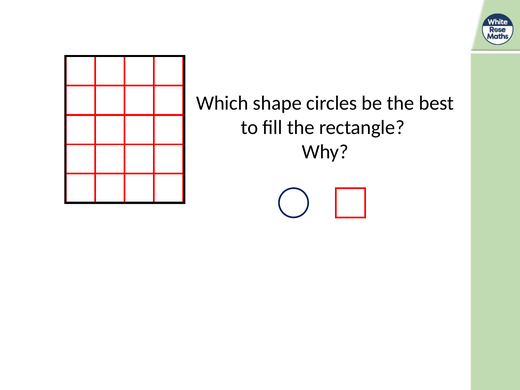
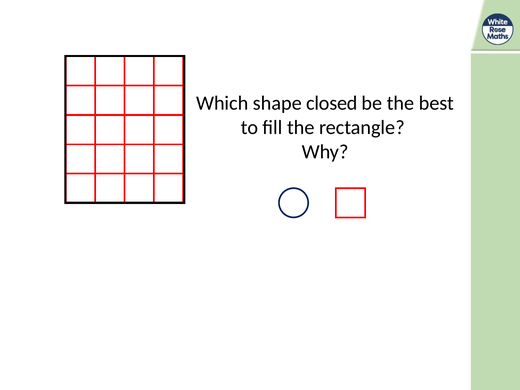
circles: circles -> closed (332, 103)
